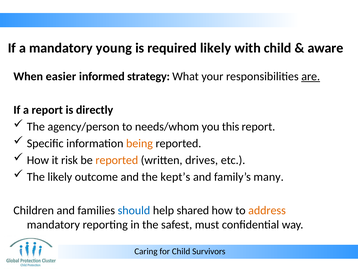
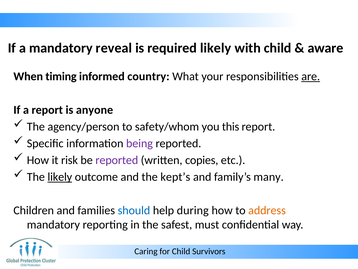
young: young -> reveal (114, 48)
easier: easier -> timing (61, 76)
strategy: strategy -> country (148, 76)
directly: directly -> anyone (95, 110)
needs/whom: needs/whom -> safety/whom (167, 126)
being colour: orange -> purple (139, 143)
reported colour: orange -> purple (117, 160)
drives: drives -> copies (202, 160)
likely underline: none -> present (60, 177)
shared: shared -> during (193, 210)
